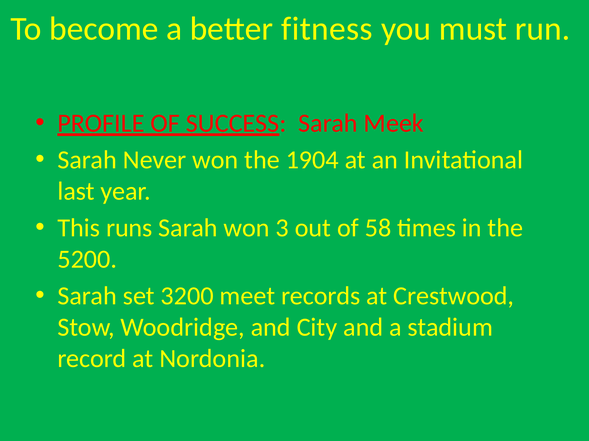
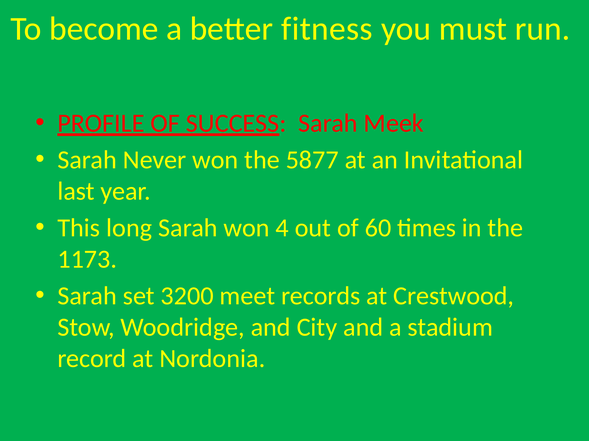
1904: 1904 -> 5877 (312, 160)
runs: runs -> long (129, 228)
3: 3 -> 4 (282, 228)
58: 58 -> 60 (378, 228)
5200: 5200 -> 1173 (87, 260)
